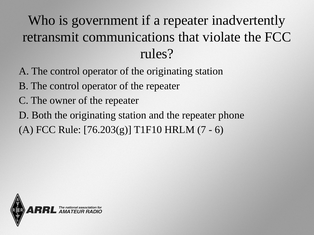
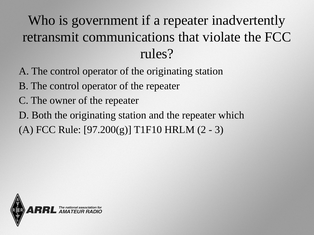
phone: phone -> which (231, 115)
76.203(g: 76.203(g -> 97.200(g (108, 130)
7: 7 -> 2 (202, 130)
6: 6 -> 3 (219, 130)
